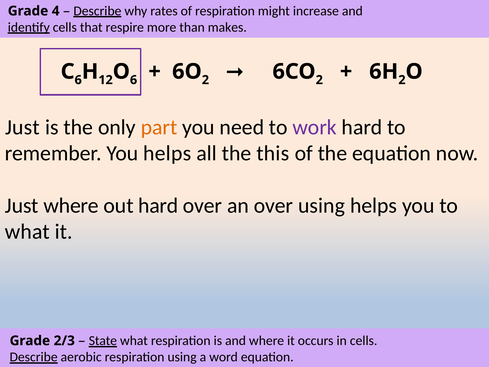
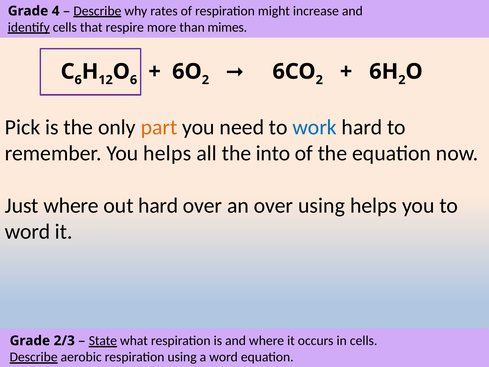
makes: makes -> mimes (227, 27)
Just: Just -> Pick (22, 127)
work colour: purple -> blue (315, 127)
this: this -> into (273, 153)
what: what -> word (27, 232)
